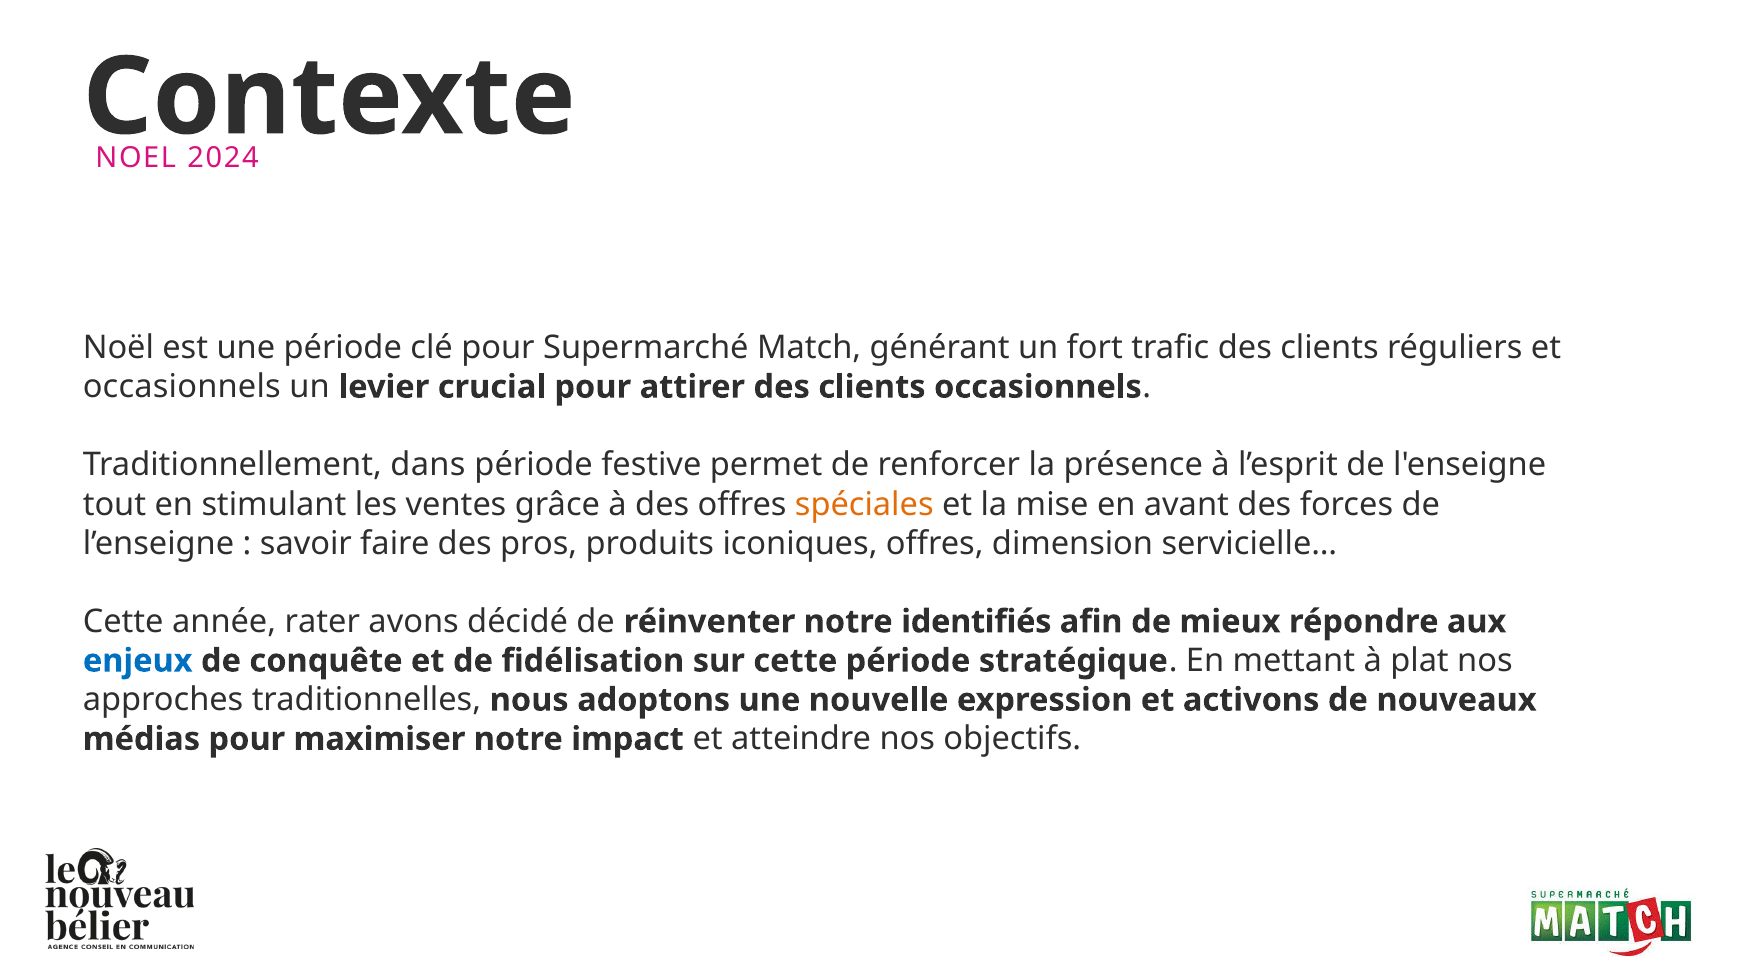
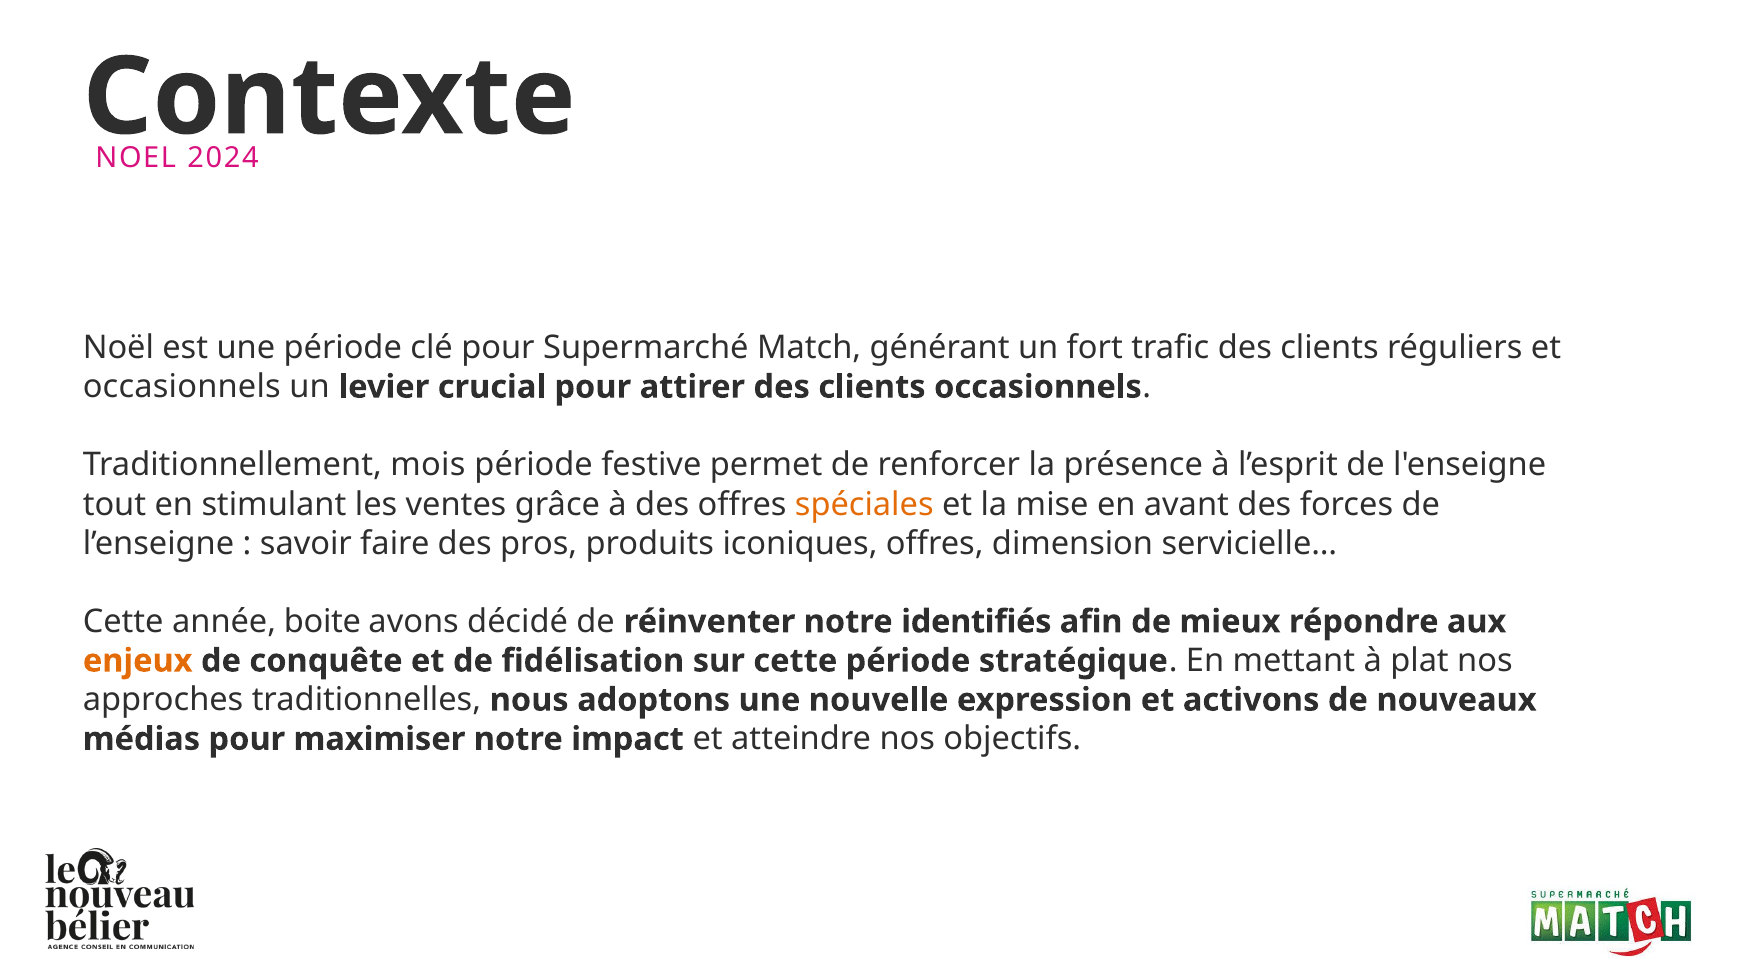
dans: dans -> mois (428, 465)
rater: rater -> boite (322, 621)
enjeux colour: blue -> orange (138, 661)
